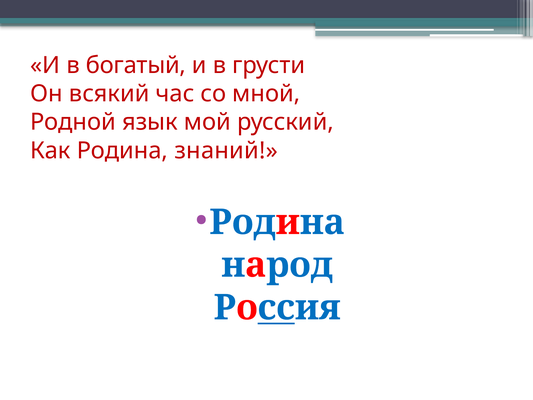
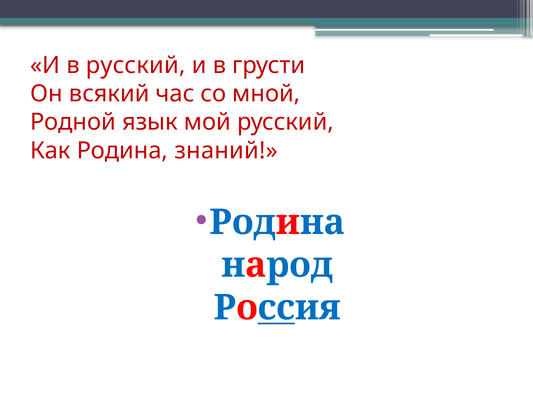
в богатый: богатый -> русский (136, 65)
